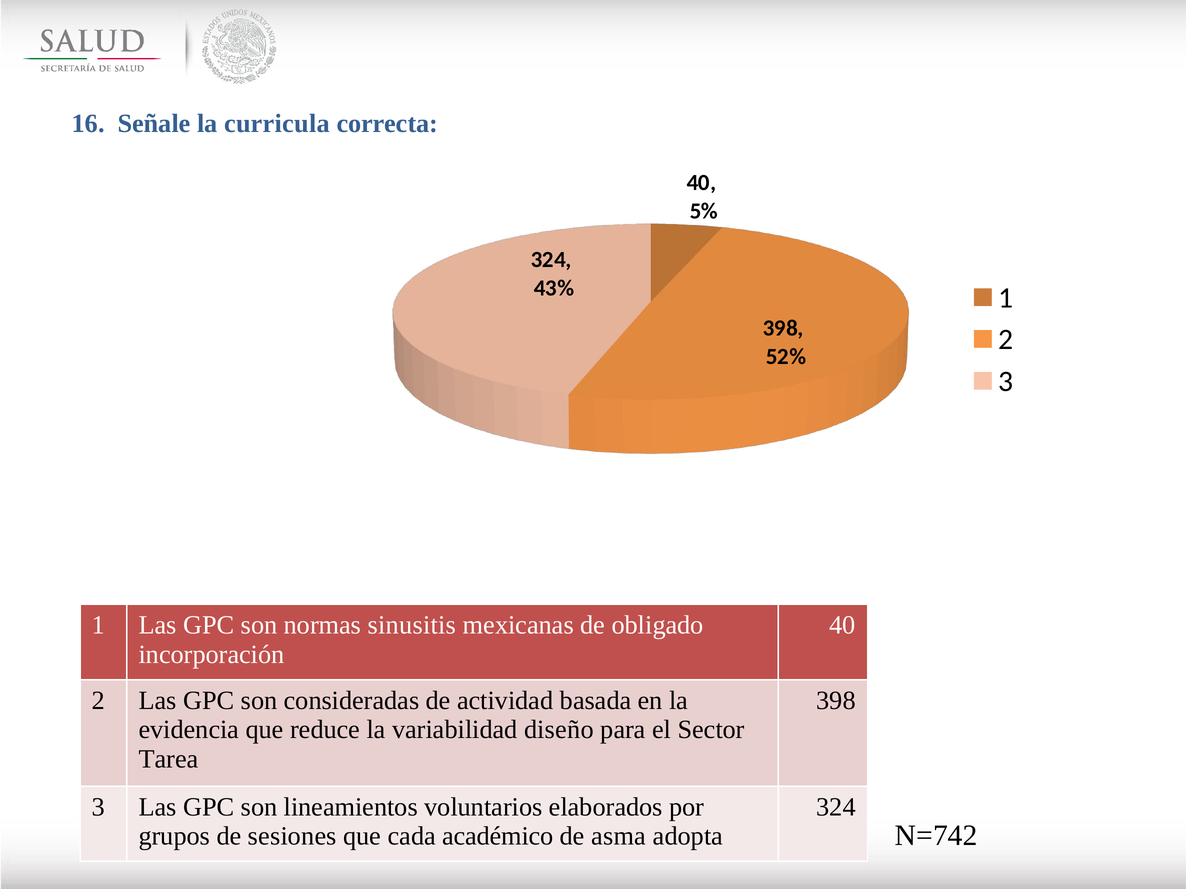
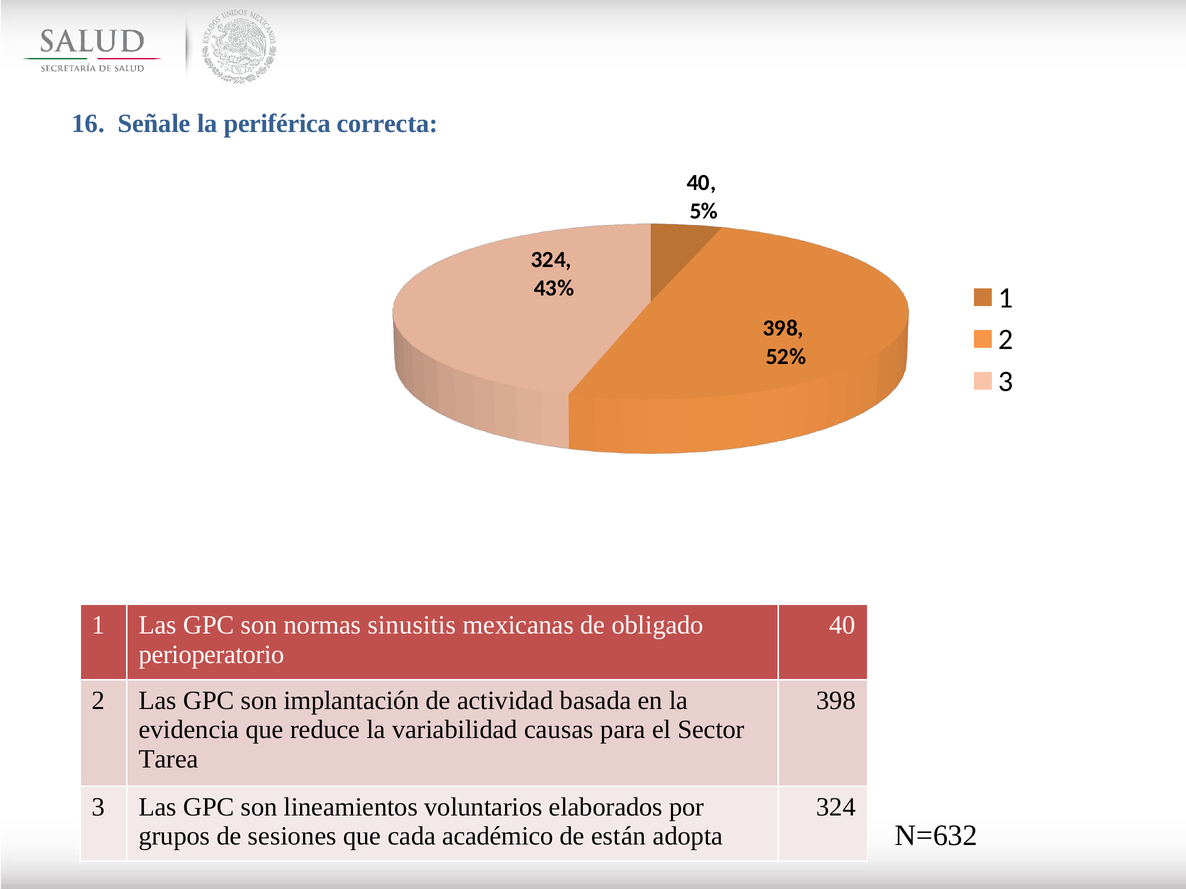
curricula: curricula -> periférica (277, 124)
incorporación: incorporación -> perioperatorio (212, 655)
consideradas: consideradas -> implantación (352, 701)
diseño: diseño -> causas (559, 730)
N=742: N=742 -> N=632 (936, 836)
asma: asma -> están (619, 837)
